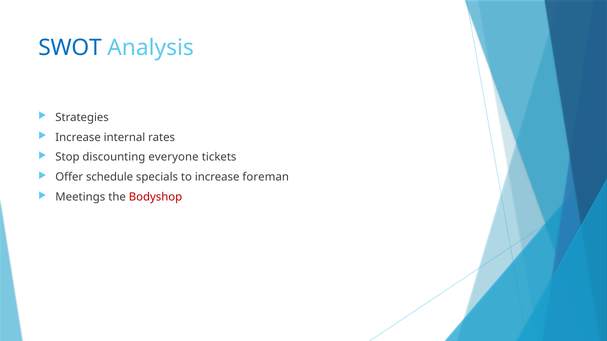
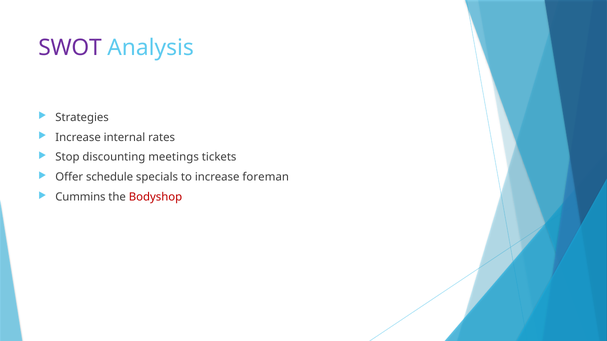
SWOT colour: blue -> purple (70, 48)
everyone: everyone -> meetings (174, 157)
Meetings: Meetings -> Cummins (80, 197)
